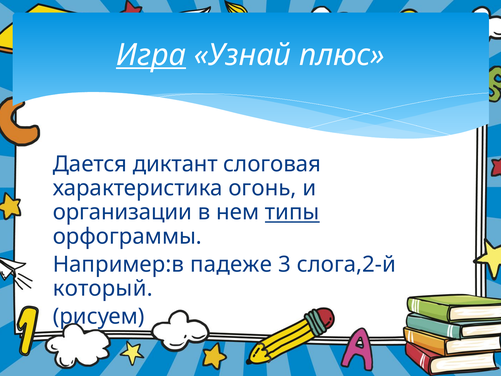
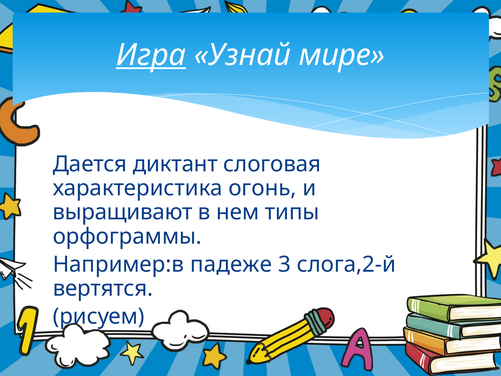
плюс: плюс -> мире (342, 55)
организации: организации -> выращивают (122, 212)
типы underline: present -> none (292, 212)
который: который -> вертятся (103, 288)
